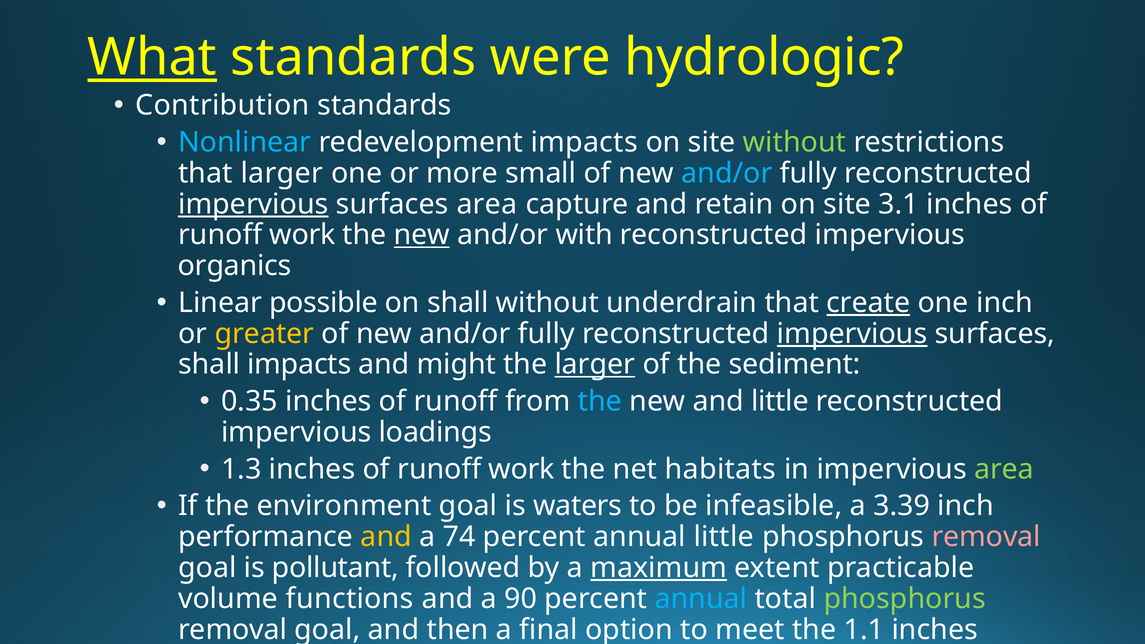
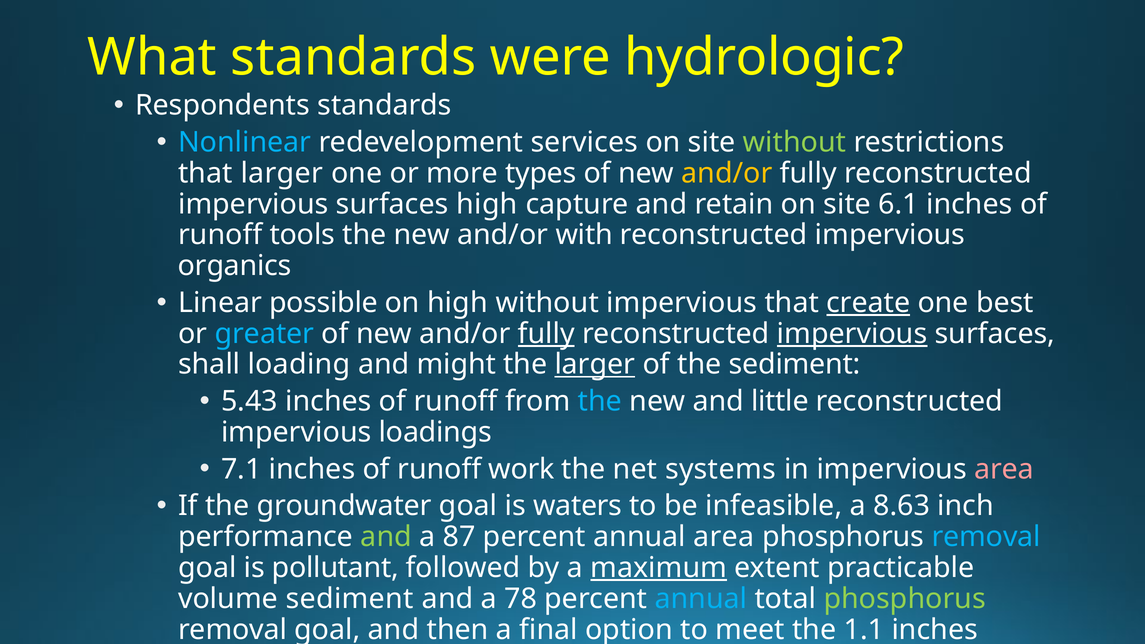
What underline: present -> none (152, 58)
Contribution: Contribution -> Respondents (223, 105)
redevelopment impacts: impacts -> services (584, 142)
small: small -> types (541, 173)
and/or colour: light blue -> yellow (727, 173)
impervious underline: present -> none (253, 204)
surfaces area: area -> high (487, 204)
3.1: 3.1 -> 6.1 (899, 204)
work: work -> tools (302, 235)
new underline: present -> none (422, 235)
on shall: shall -> high (458, 303)
without underdrain: underdrain -> impervious (682, 303)
one inch: inch -> best (1005, 303)
greater colour: yellow -> light blue (264, 334)
fully underline: none -> present (546, 334)
shall impacts: impacts -> loading (299, 365)
0.35: 0.35 -> 5.43 (249, 401)
1.3: 1.3 -> 7.1 (241, 469)
habitats: habitats -> systems (720, 469)
area colour: light green -> pink (1004, 469)
environment: environment -> groundwater (344, 506)
3.39: 3.39 -> 8.63 (902, 506)
and colour: yellow -> light green (386, 537)
74: 74 -> 87 (459, 537)
annual little: little -> area (724, 537)
removal colour: pink -> light blue (986, 537)
volume functions: functions -> sediment (350, 599)
90: 90 -> 78 (521, 599)
